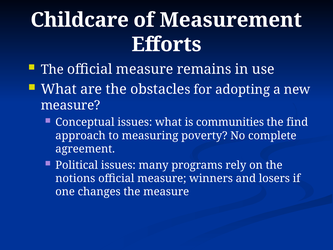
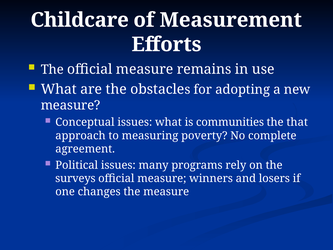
find: find -> that (297, 122)
notions: notions -> surveys (75, 178)
